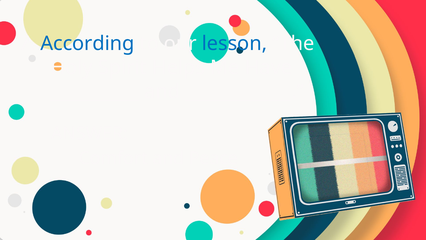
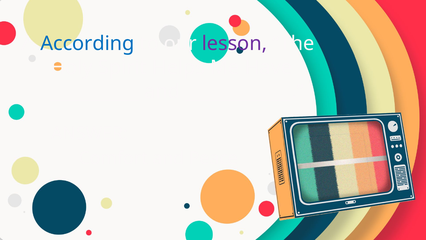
lesson colour: blue -> purple (234, 43)
